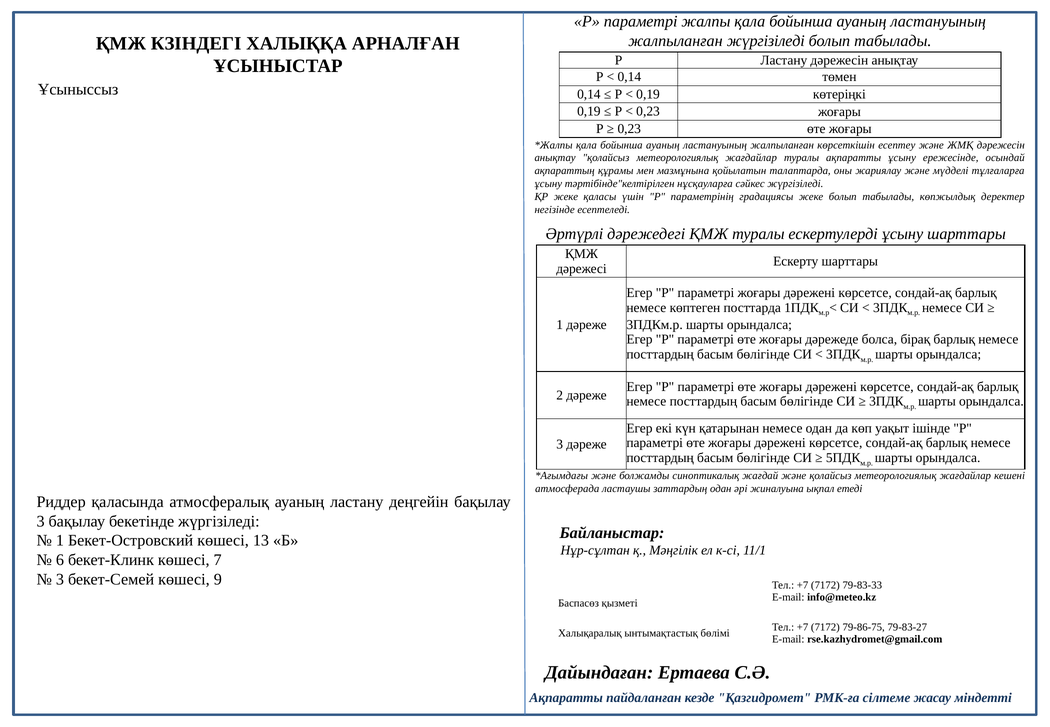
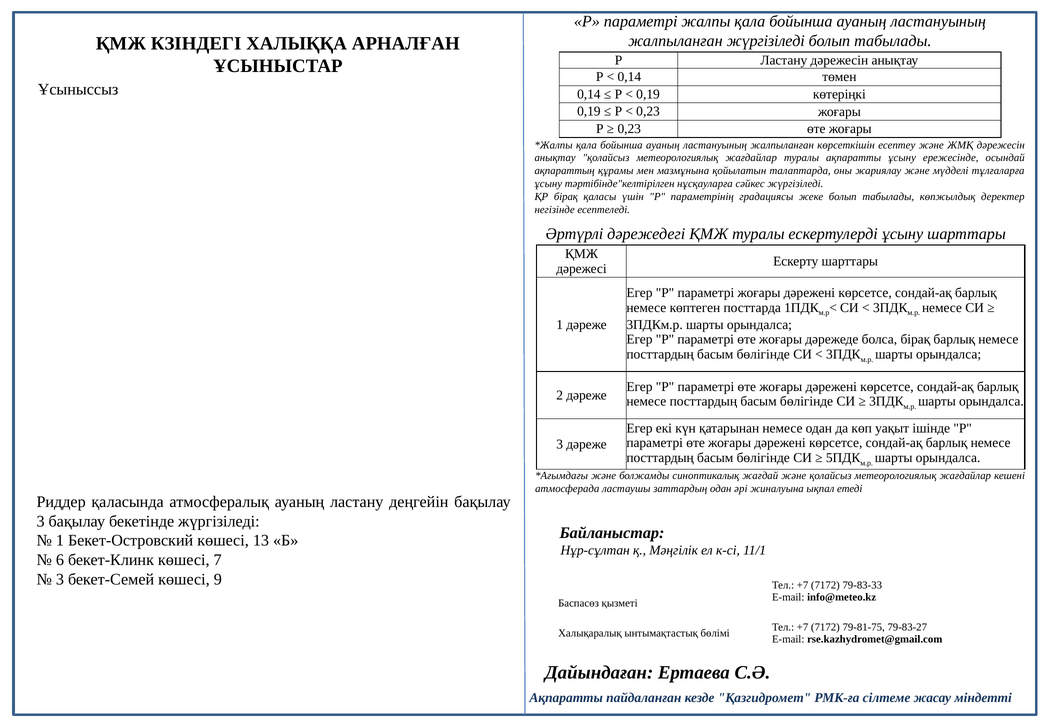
ҚР жеке: жеке -> бірақ (566, 197)
79-86-75: 79-86-75 -> 79-81-75 (864, 627)
